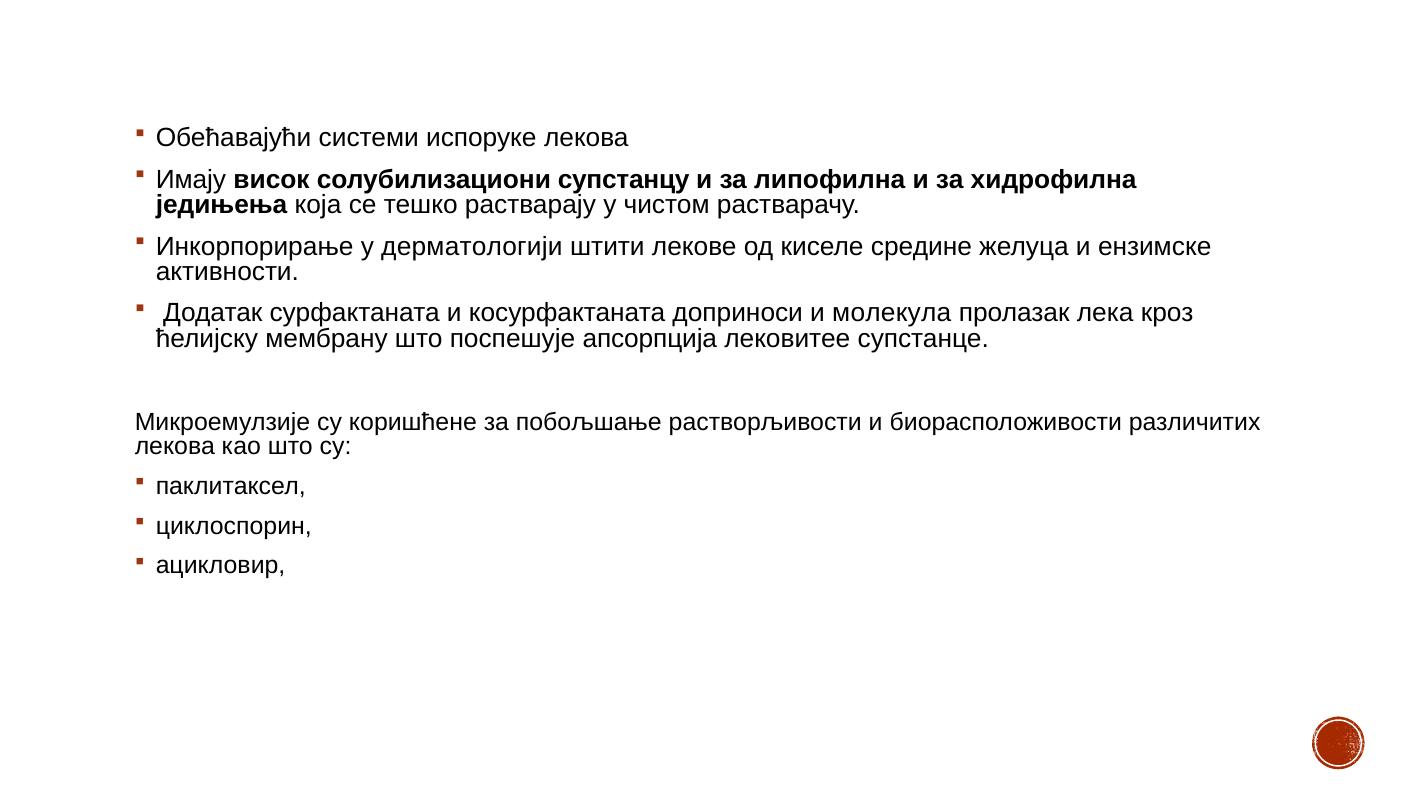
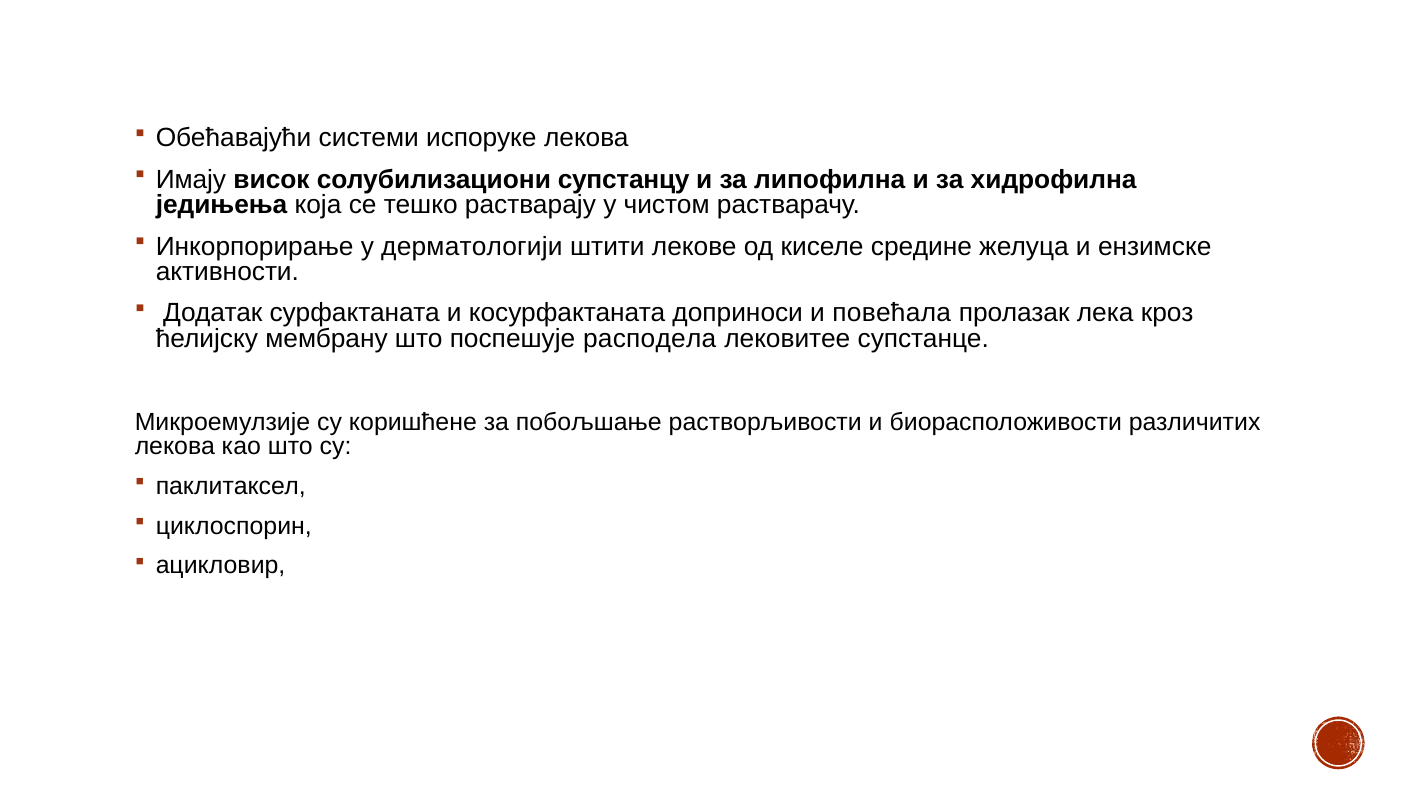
молекула: молекула -> повећала (892, 313)
апсорпција: апсорпција -> расподела (650, 339)
